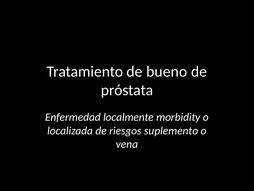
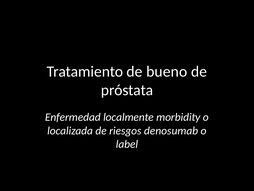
suplemento: suplemento -> denosumab (171, 130)
vena: vena -> label (127, 144)
